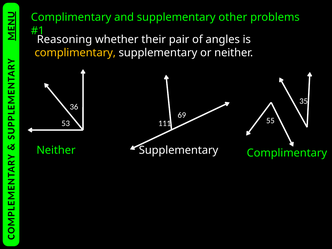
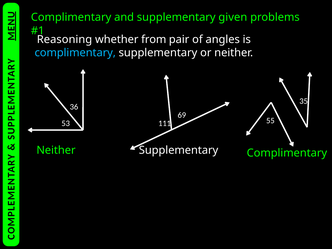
other: other -> given (233, 17)
their: their -> from (154, 39)
complimentary colour: yellow -> light blue (75, 53)
